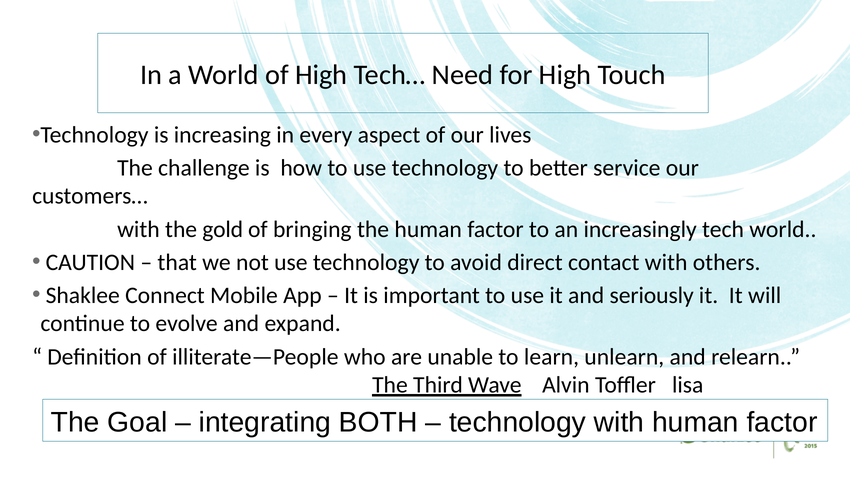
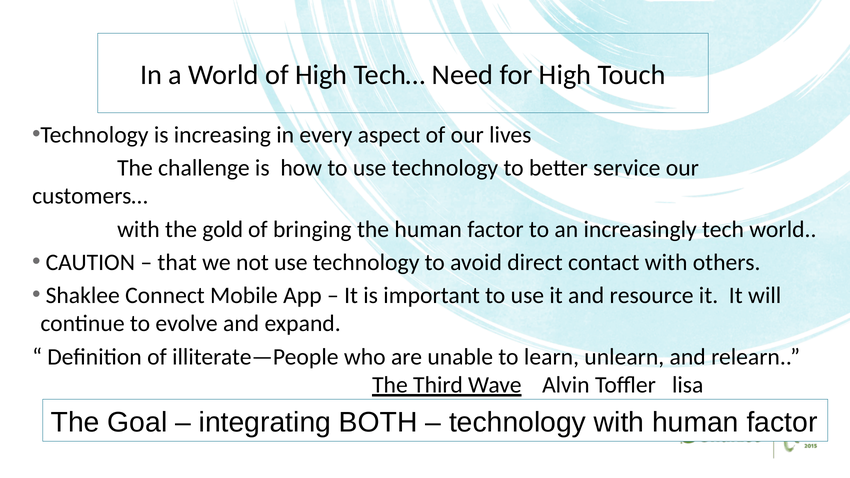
seriously: seriously -> resource (652, 295)
